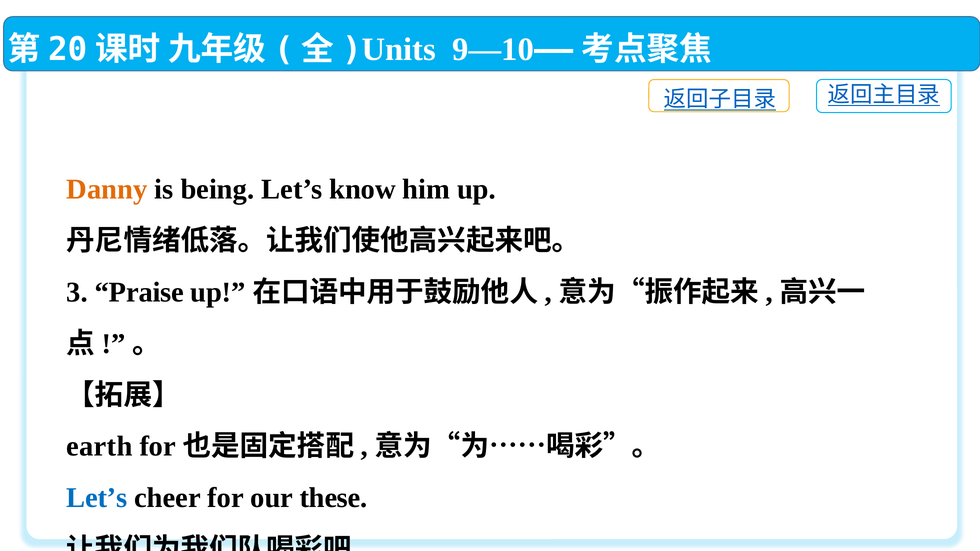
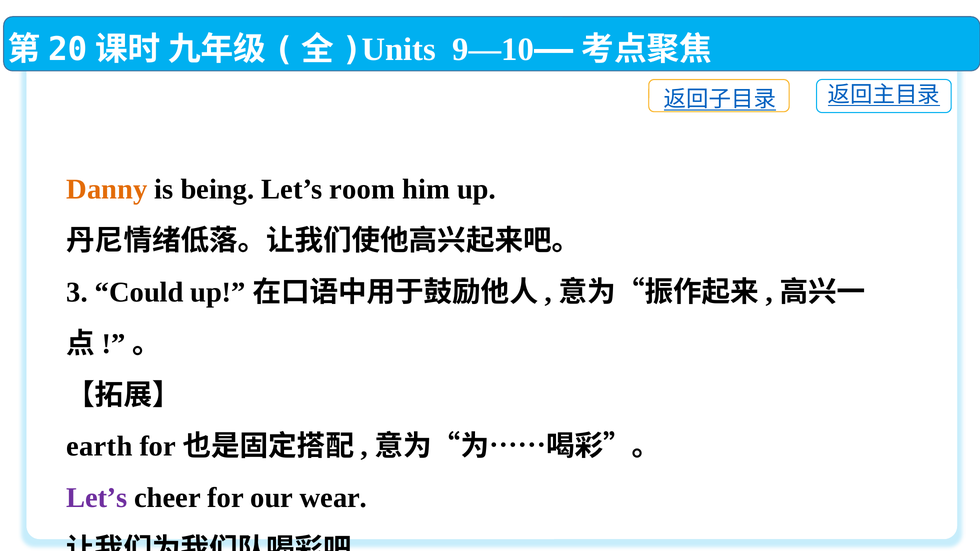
know: know -> room (362, 189)
Praise: Praise -> Could (139, 292)
Let’s colour: blue -> purple (97, 498)
these: these -> wear (333, 498)
